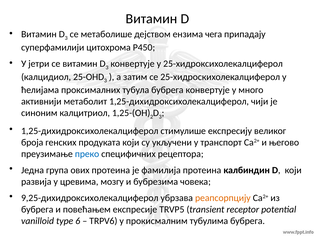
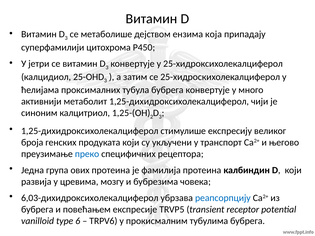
чега: чега -> која (214, 34)
9,25-дихидроксихолекалциферол: 9,25-дихидроксихолекалциферол -> 6,03-дихидроксихолекалциферол (90, 198)
реапсорпцију colour: orange -> blue (223, 198)
